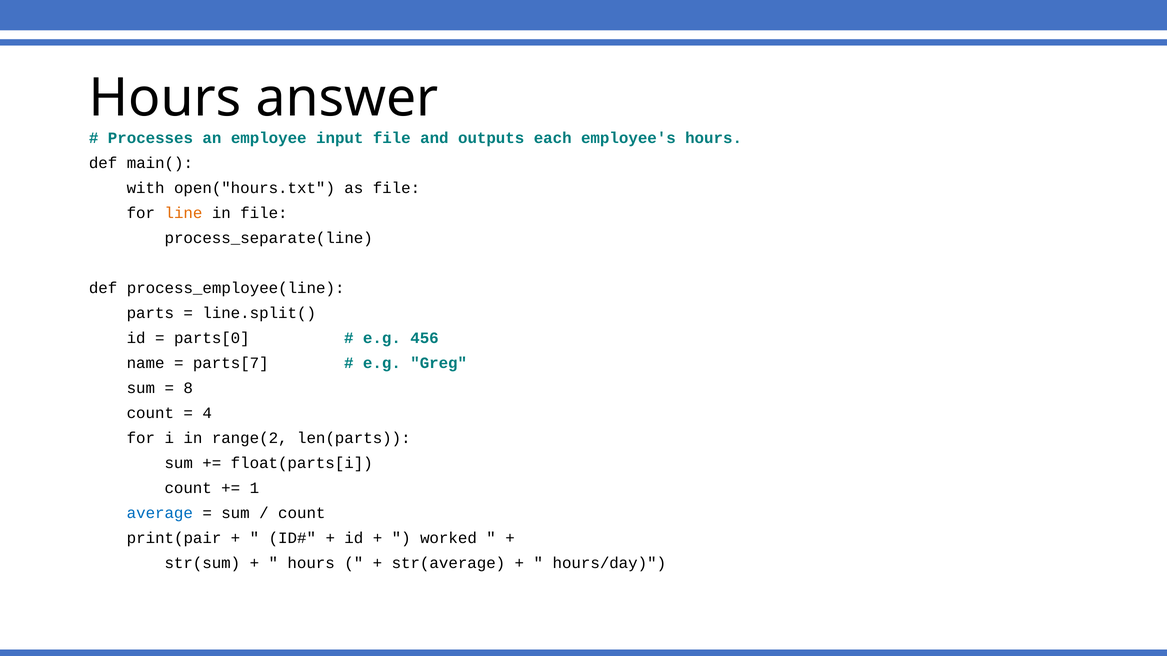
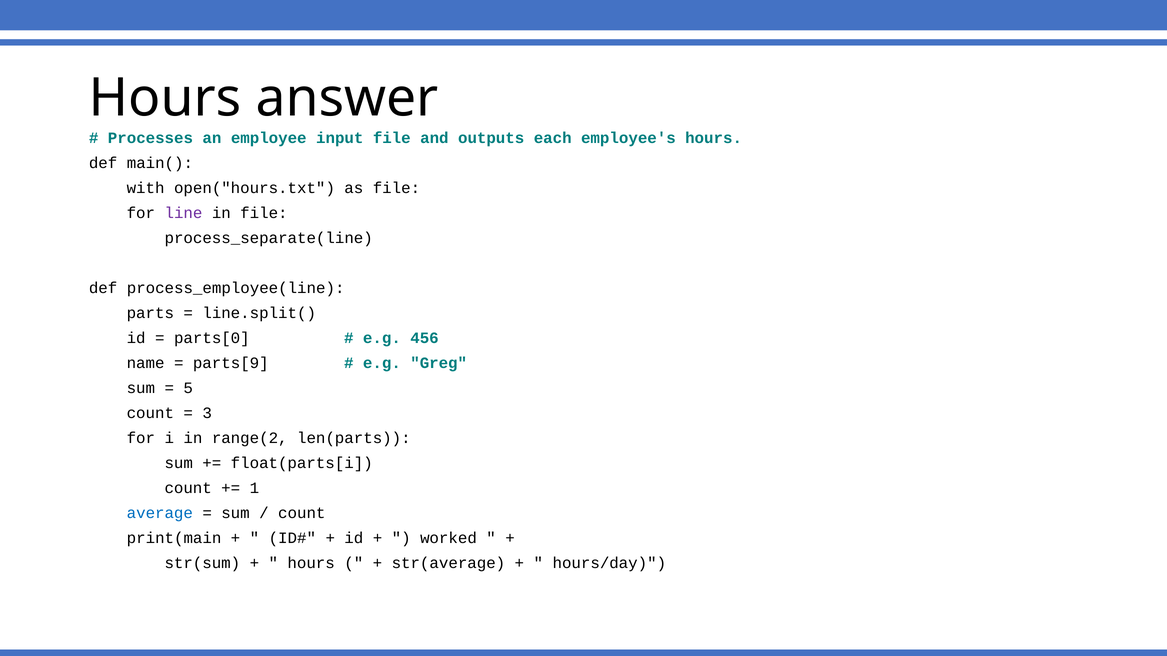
line colour: orange -> purple (183, 213)
parts[7: parts[7 -> parts[9 (231, 363)
8: 8 -> 5 (188, 388)
4: 4 -> 3 (207, 413)
print(pair: print(pair -> print(main (174, 539)
